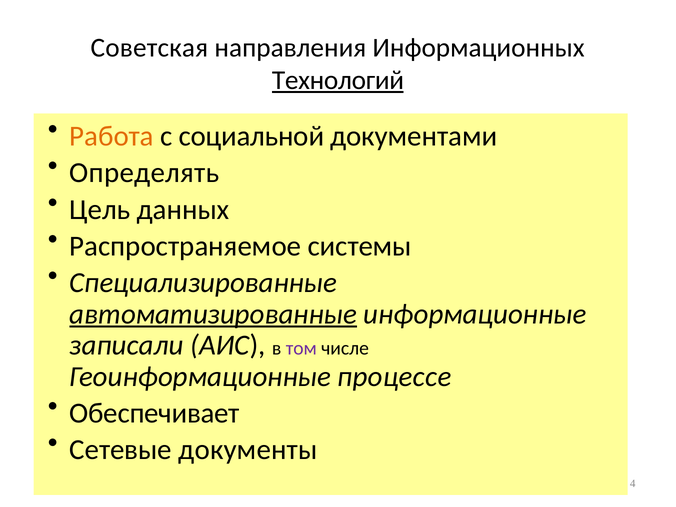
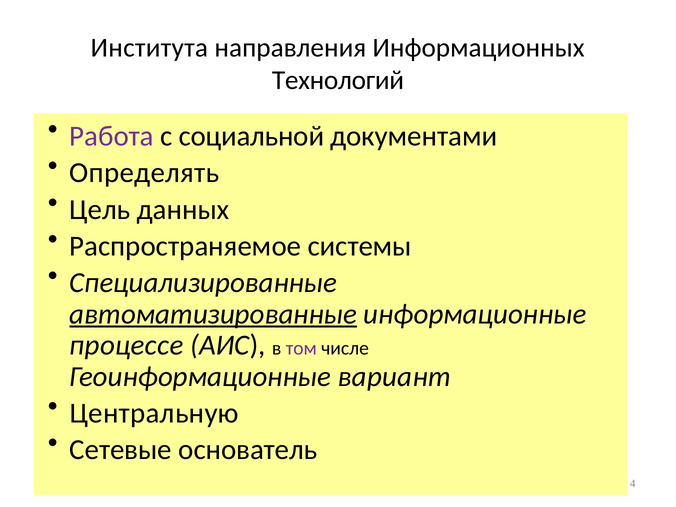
Советская: Советская -> Института (149, 48)
Технологий underline: present -> none (338, 80)
Работа colour: orange -> purple (112, 136)
записали: записали -> процессе (126, 345)
процессе: процессе -> вариант (394, 376)
Обеспечивает: Обеспечивает -> Центральную (154, 413)
документы: документы -> основатель (248, 450)
